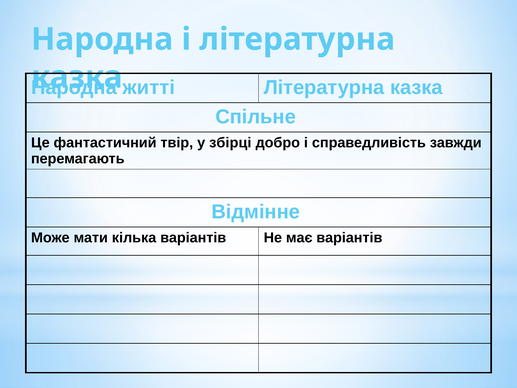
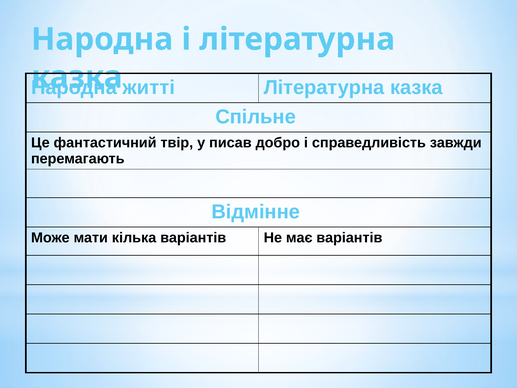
збірці: збірці -> писав (230, 143)
